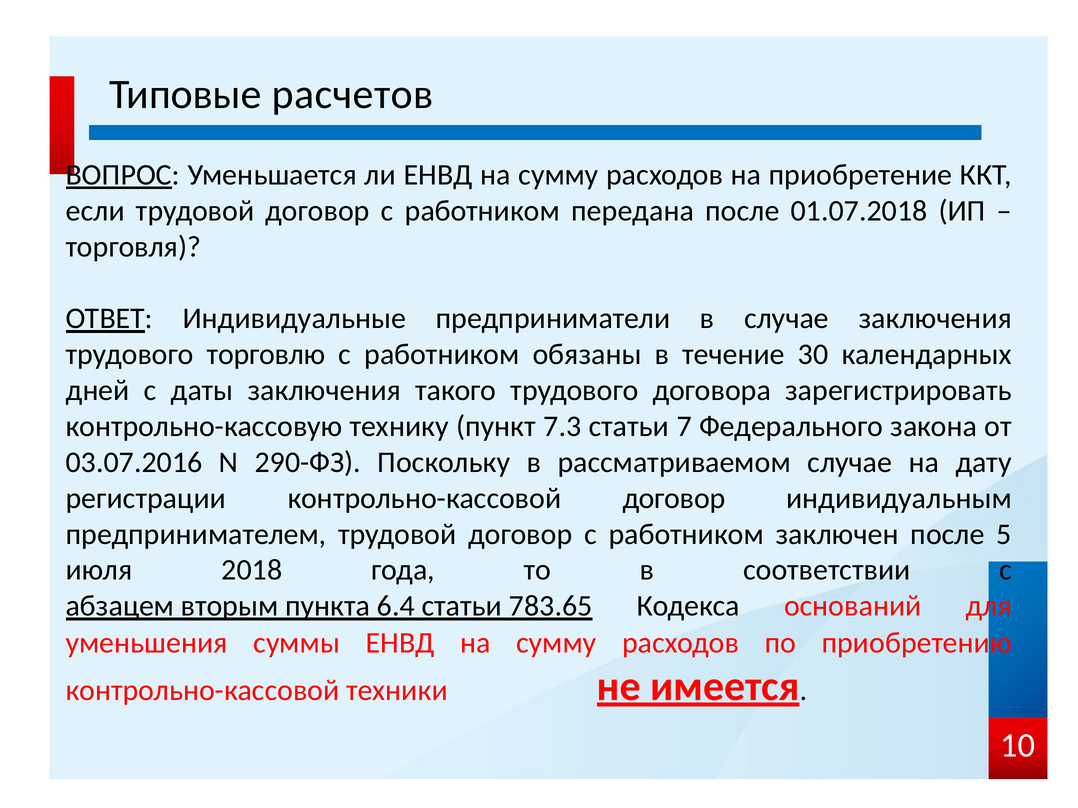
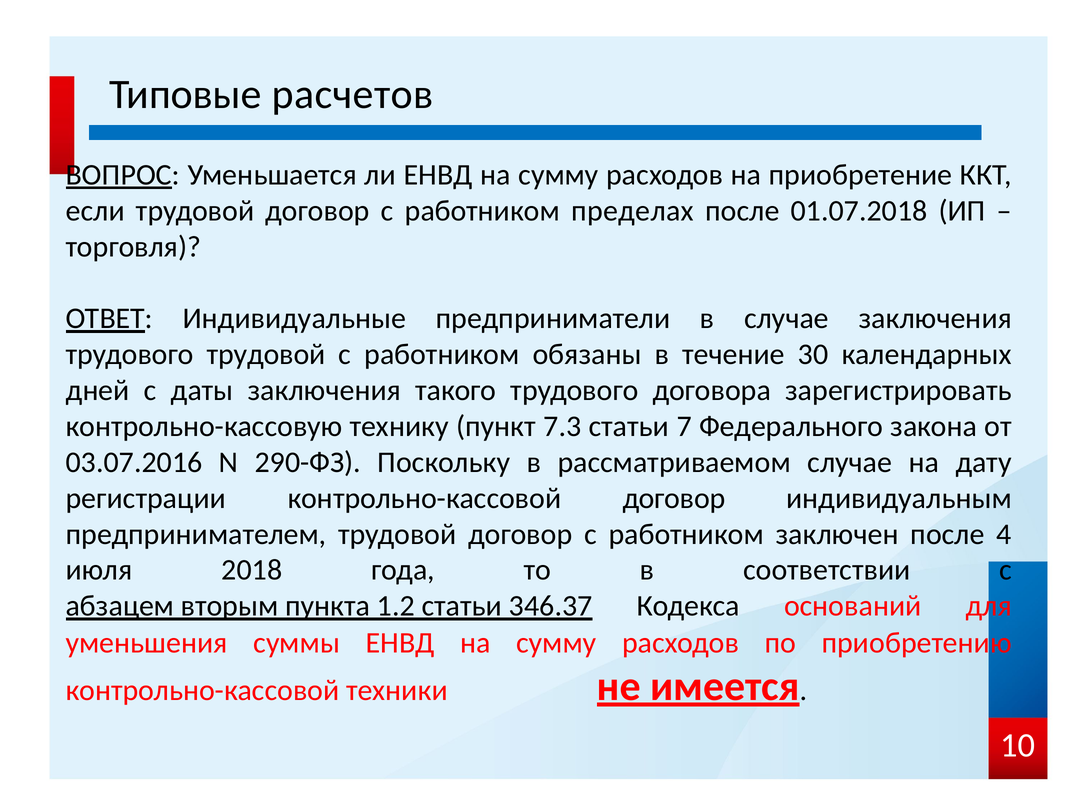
передана: передана -> пределах (632, 211)
трудового торговлю: торговлю -> трудовой (266, 355)
5: 5 -> 4 (1004, 534)
6.4: 6.4 -> 1.2 (396, 606)
783.65: 783.65 -> 346.37 (551, 606)
